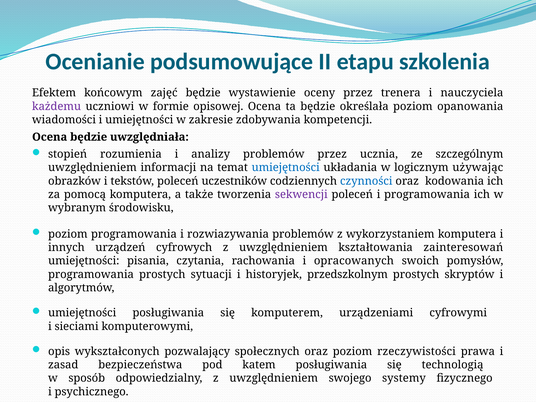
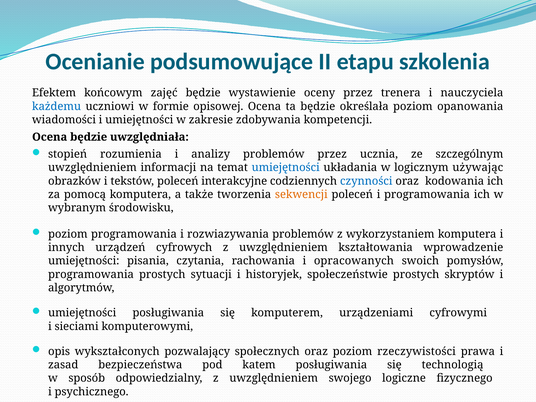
każdemu colour: purple -> blue (57, 106)
uczestników: uczestników -> interakcyjne (234, 181)
sekwencji colour: purple -> orange (301, 194)
zainteresowań: zainteresowań -> wprowadzenie (463, 248)
przedszkolnym: przedszkolnym -> społeczeństwie (347, 274)
systemy: systemy -> logiczne (404, 378)
